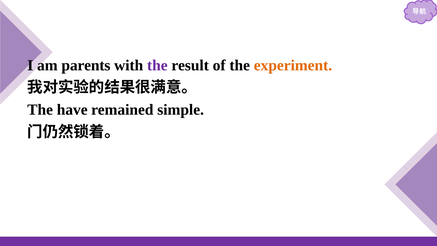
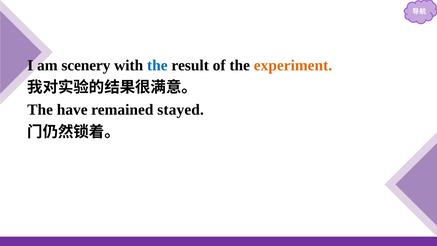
parents: parents -> scenery (86, 65)
the colour: purple -> blue (157, 65)
simple: simple -> stayed (181, 110)
